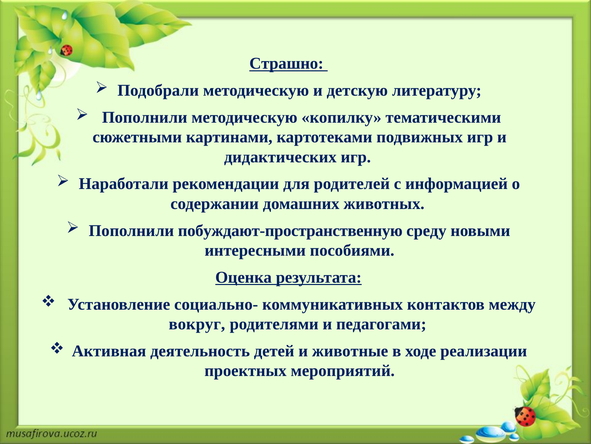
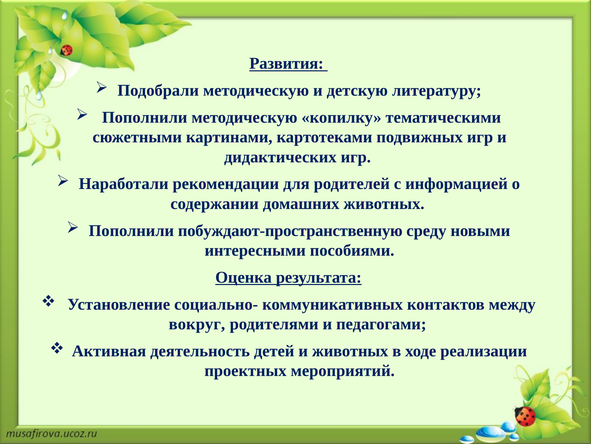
Страшно: Страшно -> Развития (287, 63)
и животные: животные -> животных (350, 350)
